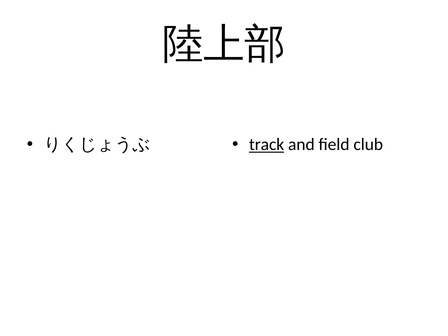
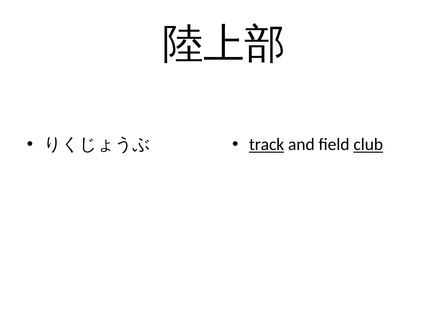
club underline: none -> present (368, 145)
